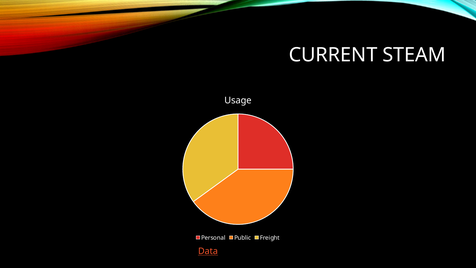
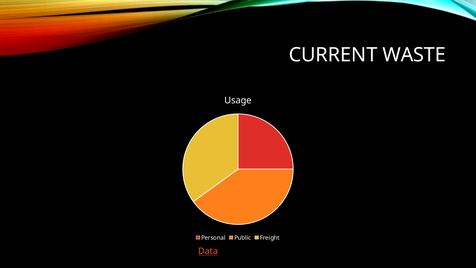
STEAM: STEAM -> WASTE (414, 55)
